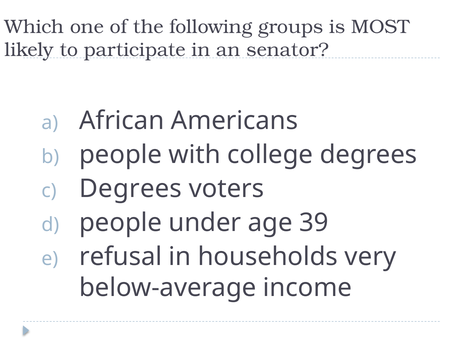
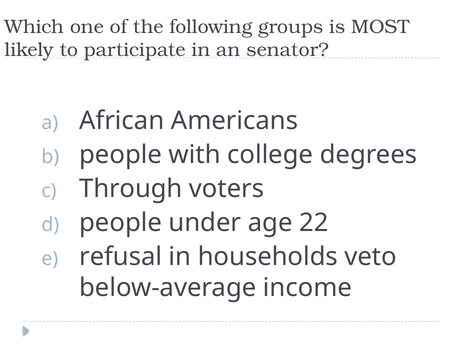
Degrees: Degrees -> Through (131, 189)
39: 39 -> 22 (314, 223)
very: very -> veto (371, 257)
